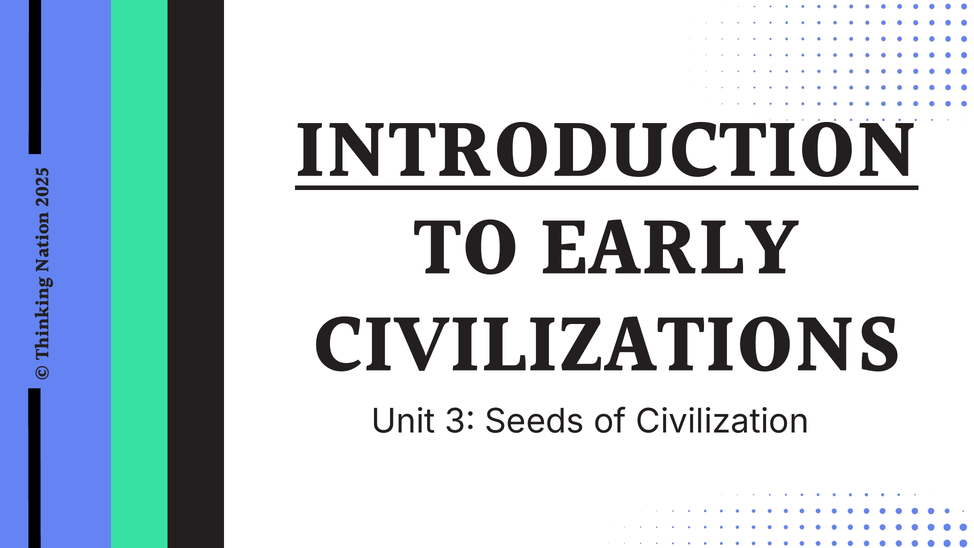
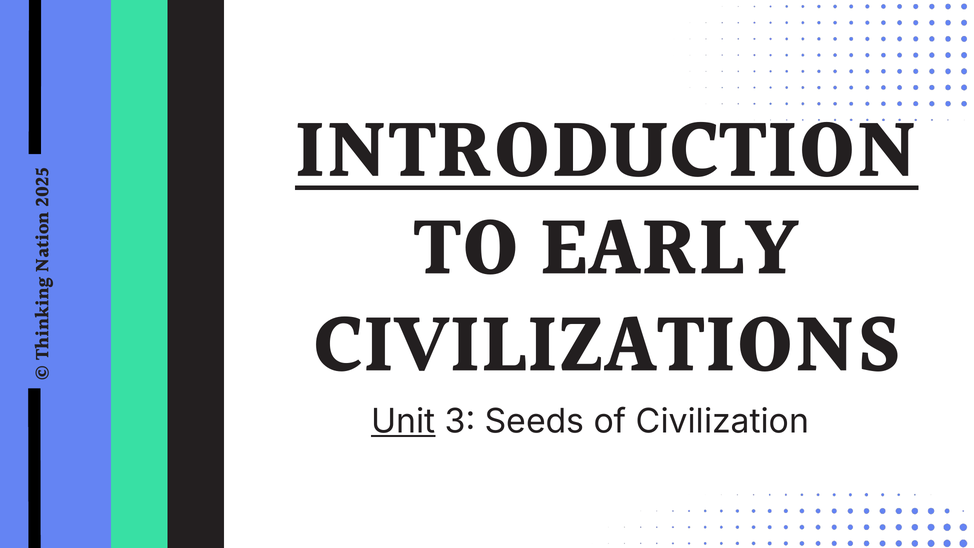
Unit underline: none -> present (403, 421)
